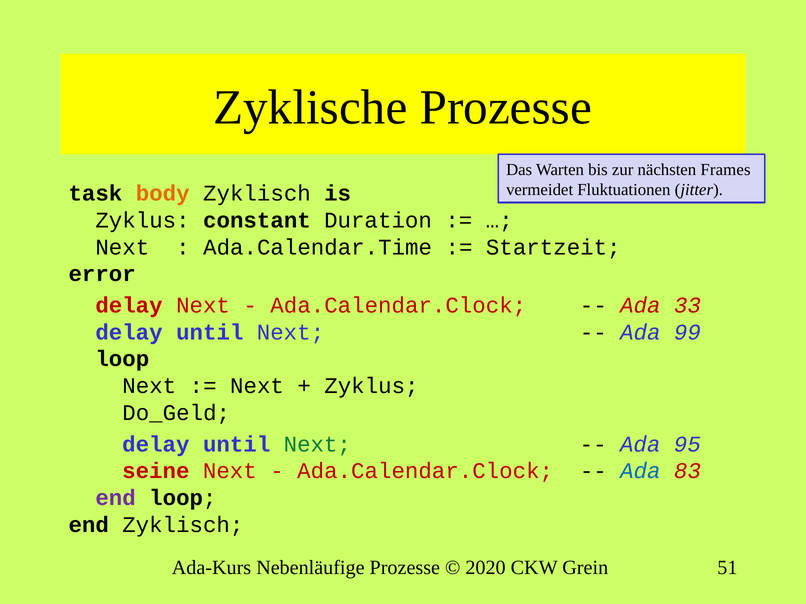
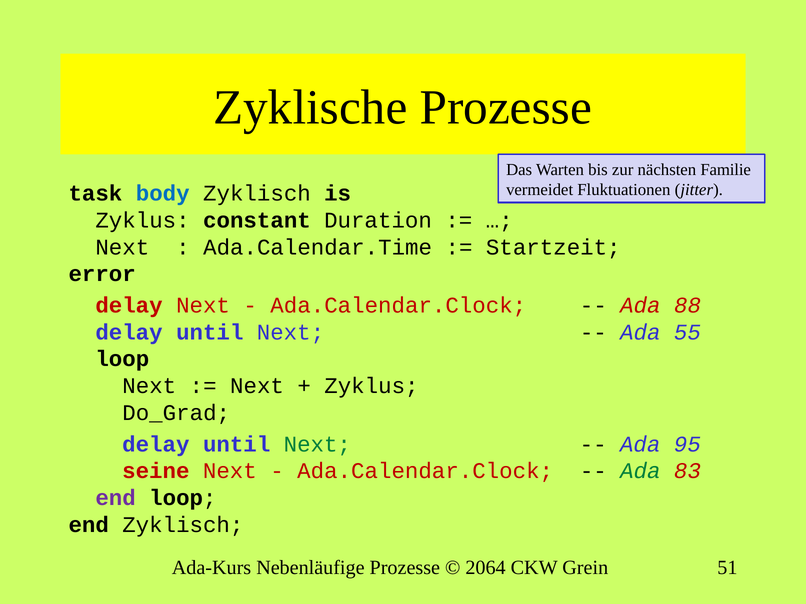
Frames: Frames -> Familie (726, 170)
body colour: orange -> blue (163, 194)
33: 33 -> 88 (687, 306)
99: 99 -> 55 (687, 333)
Do_Geld: Do_Geld -> Do_Grad (176, 413)
Ada colour: blue -> green (640, 471)
2020: 2020 -> 2064 (486, 568)
